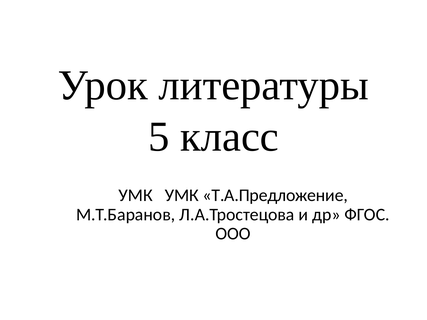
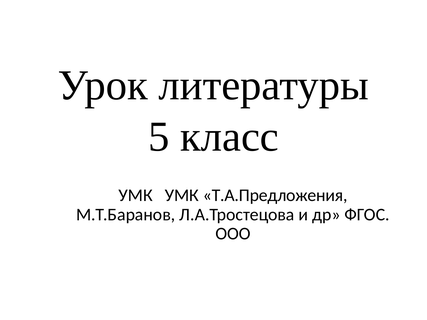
Т.А.Предложение: Т.А.Предложение -> Т.А.Предложения (275, 196)
